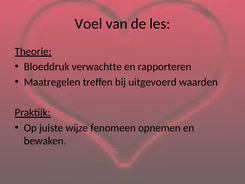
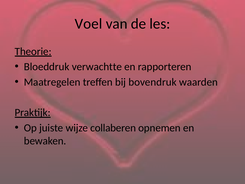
uitgevoerd: uitgevoerd -> bovendruk (153, 82)
fenomeen: fenomeen -> collaberen (113, 128)
